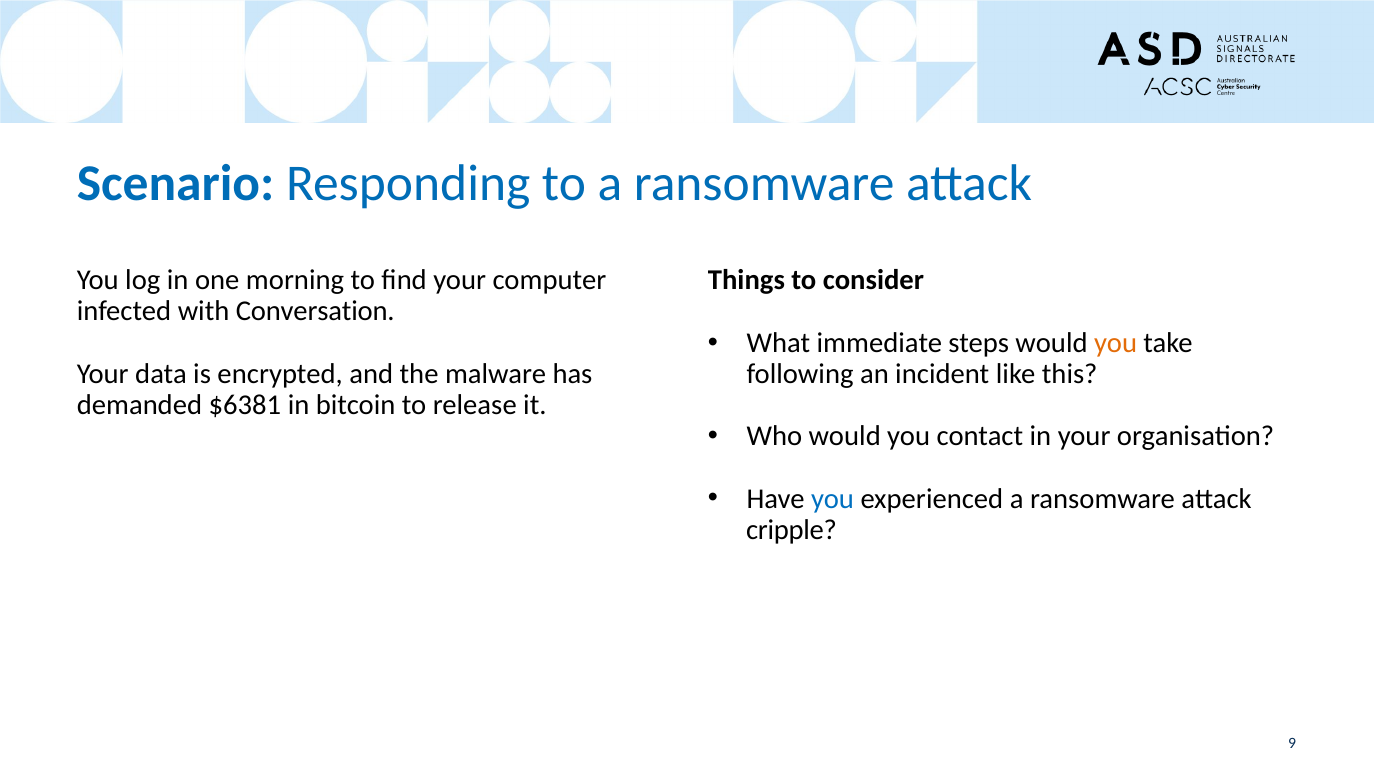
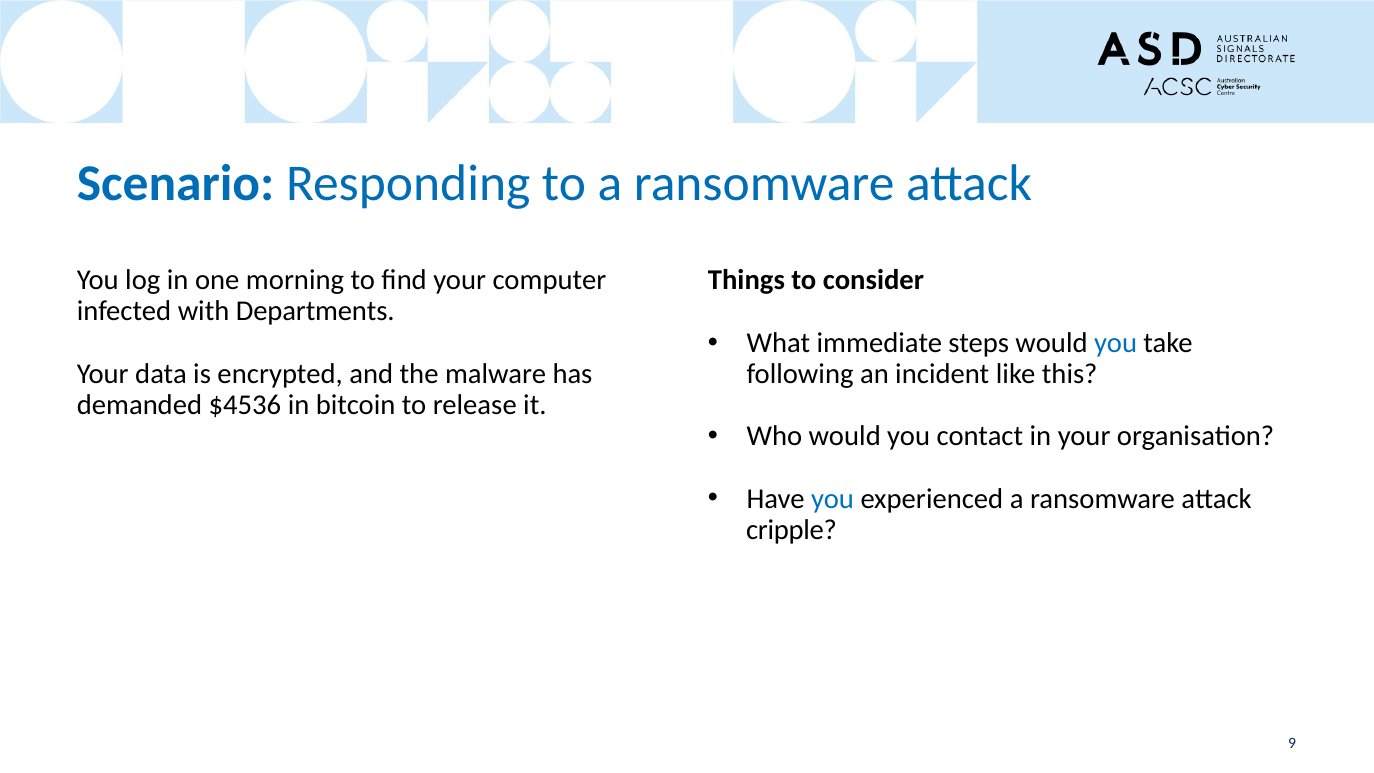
Conversation: Conversation -> Departments (315, 311)
you colour: orange -> blue (1116, 343)
$6381: $6381 -> $4536 (245, 405)
